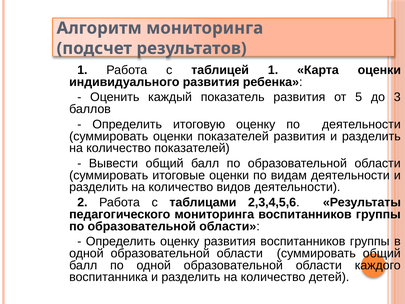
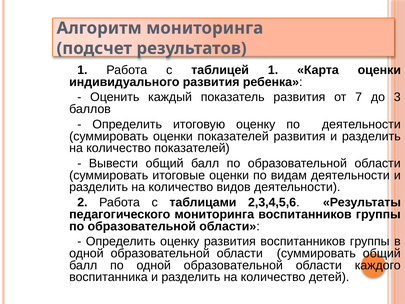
5: 5 -> 7 (359, 97)
